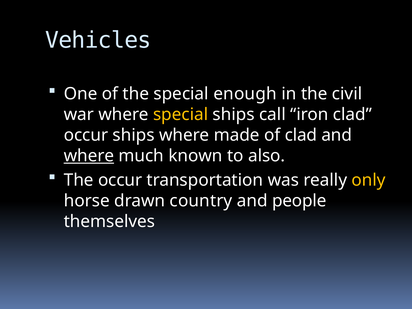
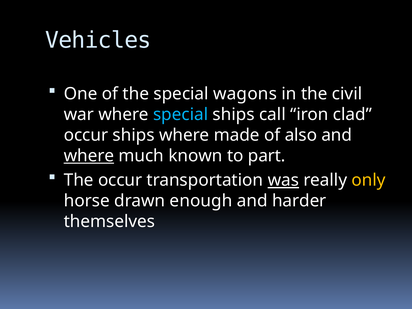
enough: enough -> wagons (245, 94)
special colour: yellow -> light blue (181, 114)
of clad: clad -> also (301, 135)
also: also -> part (267, 156)
was underline: none -> present (283, 180)
country: country -> enough (201, 201)
people: people -> harder (299, 201)
